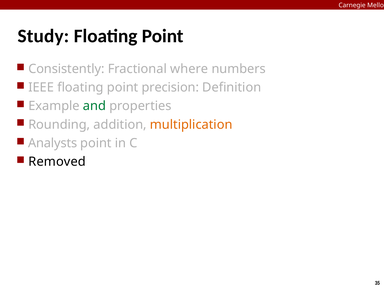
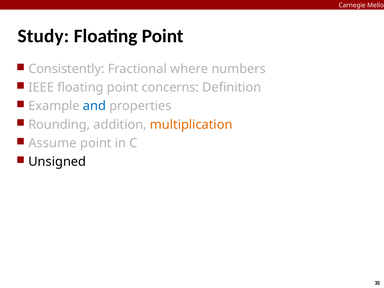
precision: precision -> concerns (170, 87)
and colour: green -> blue (94, 106)
Analysts: Analysts -> Assume (52, 143)
Removed: Removed -> Unsigned (57, 162)
